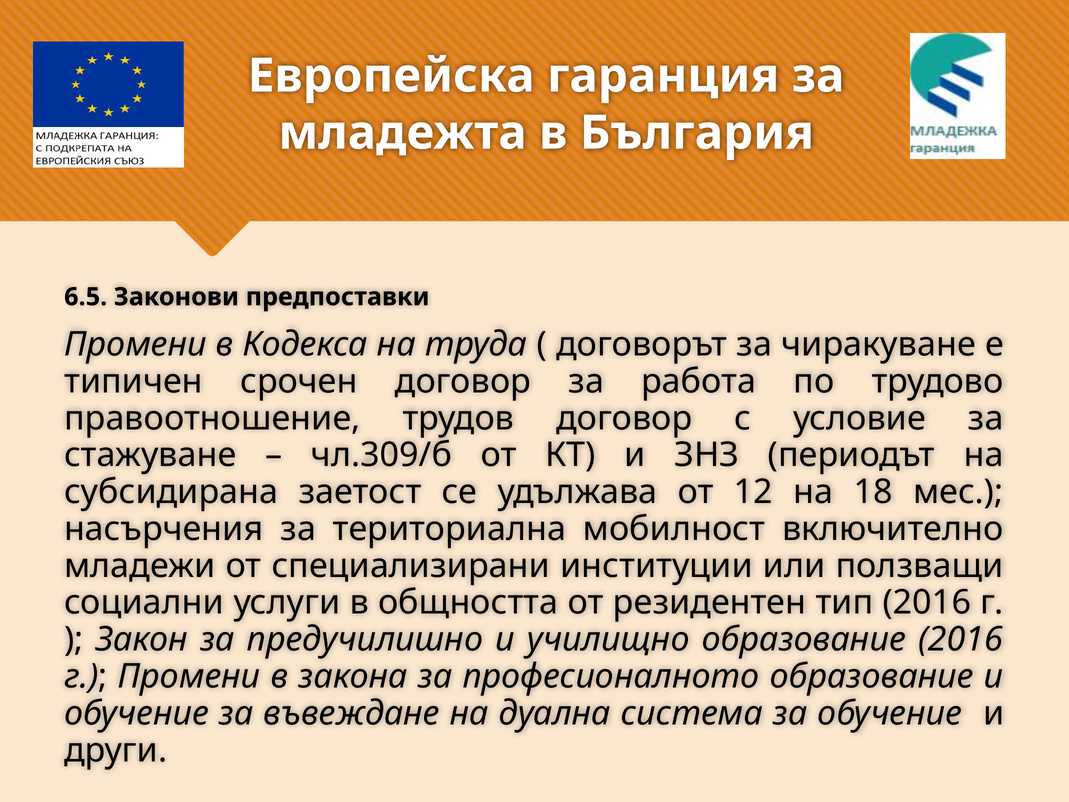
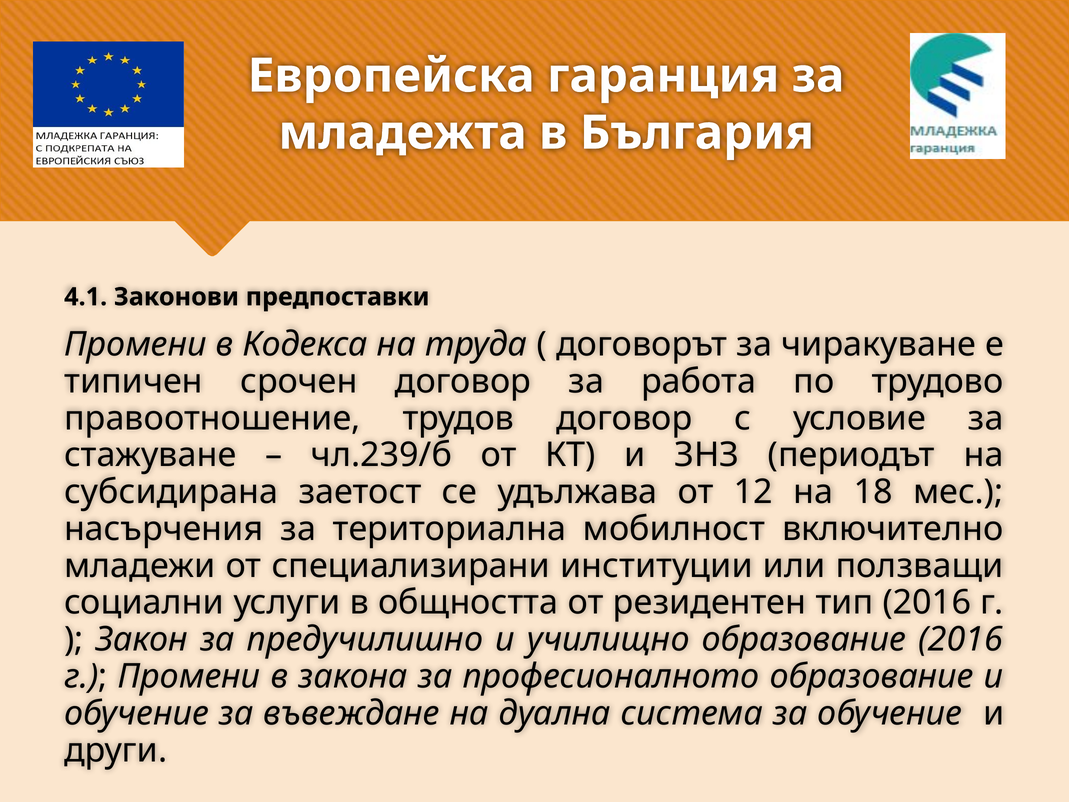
6.5: 6.5 -> 4.1 (86, 297)
чл.309/б: чл.309/б -> чл.239/б (381, 455)
